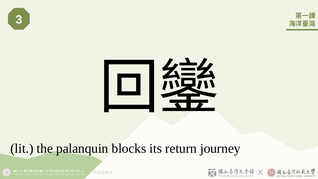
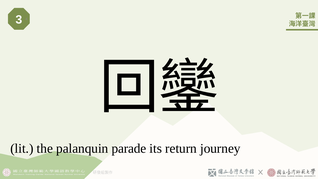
blocks: blocks -> parade (129, 148)
